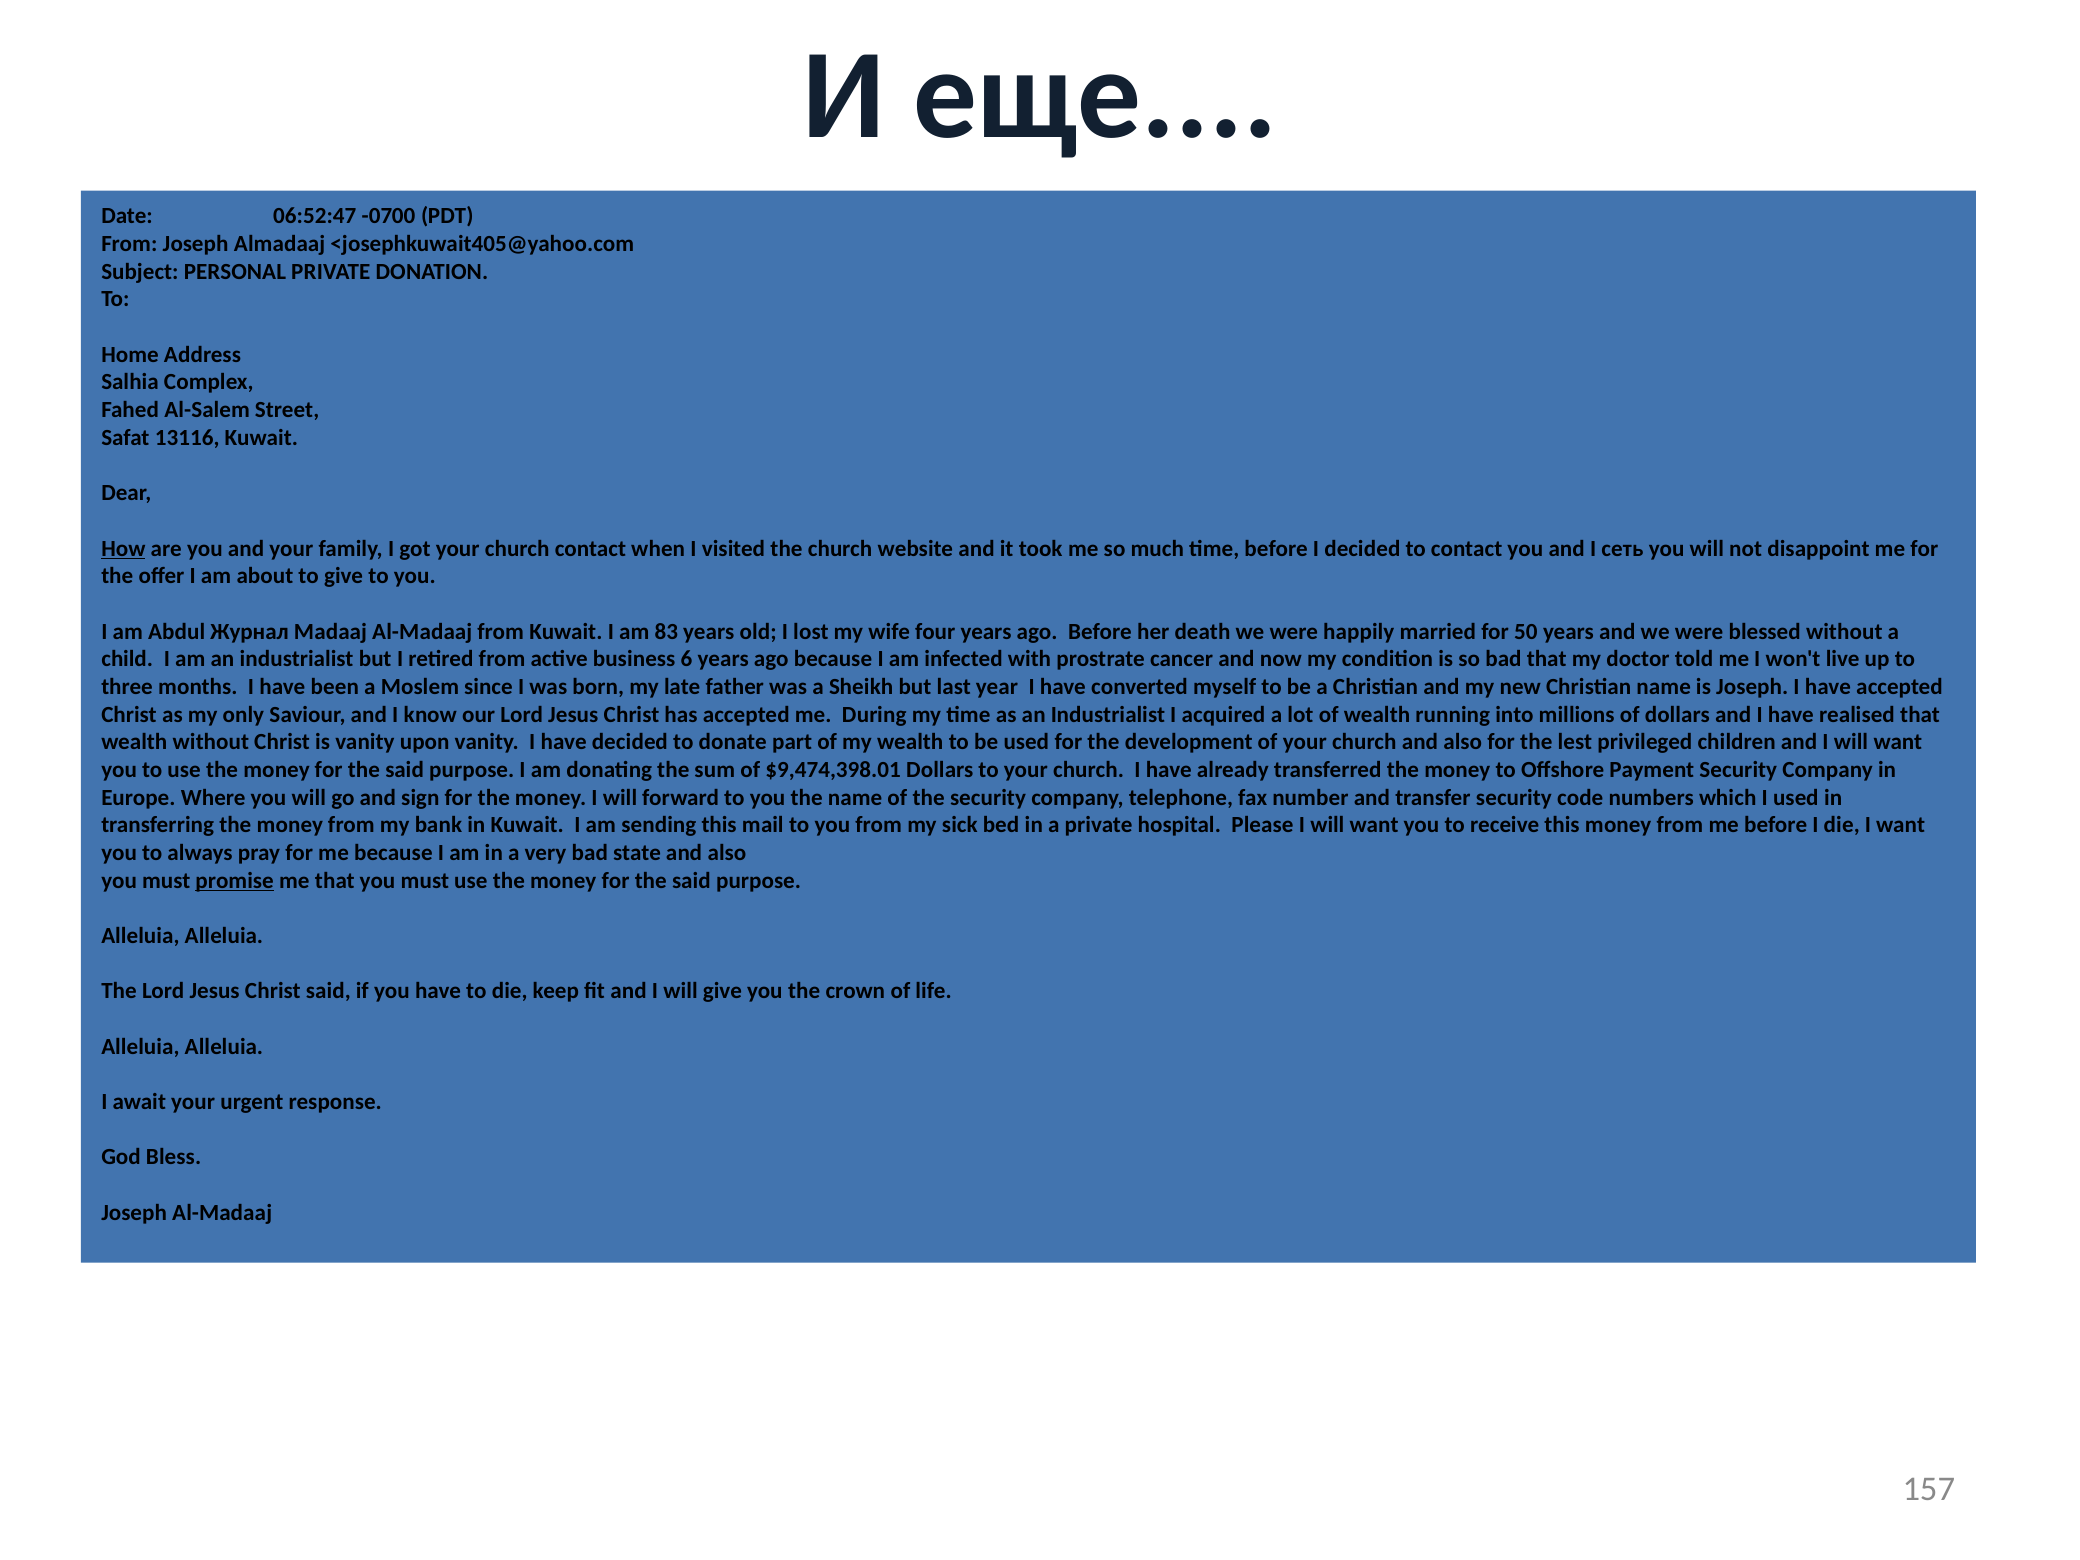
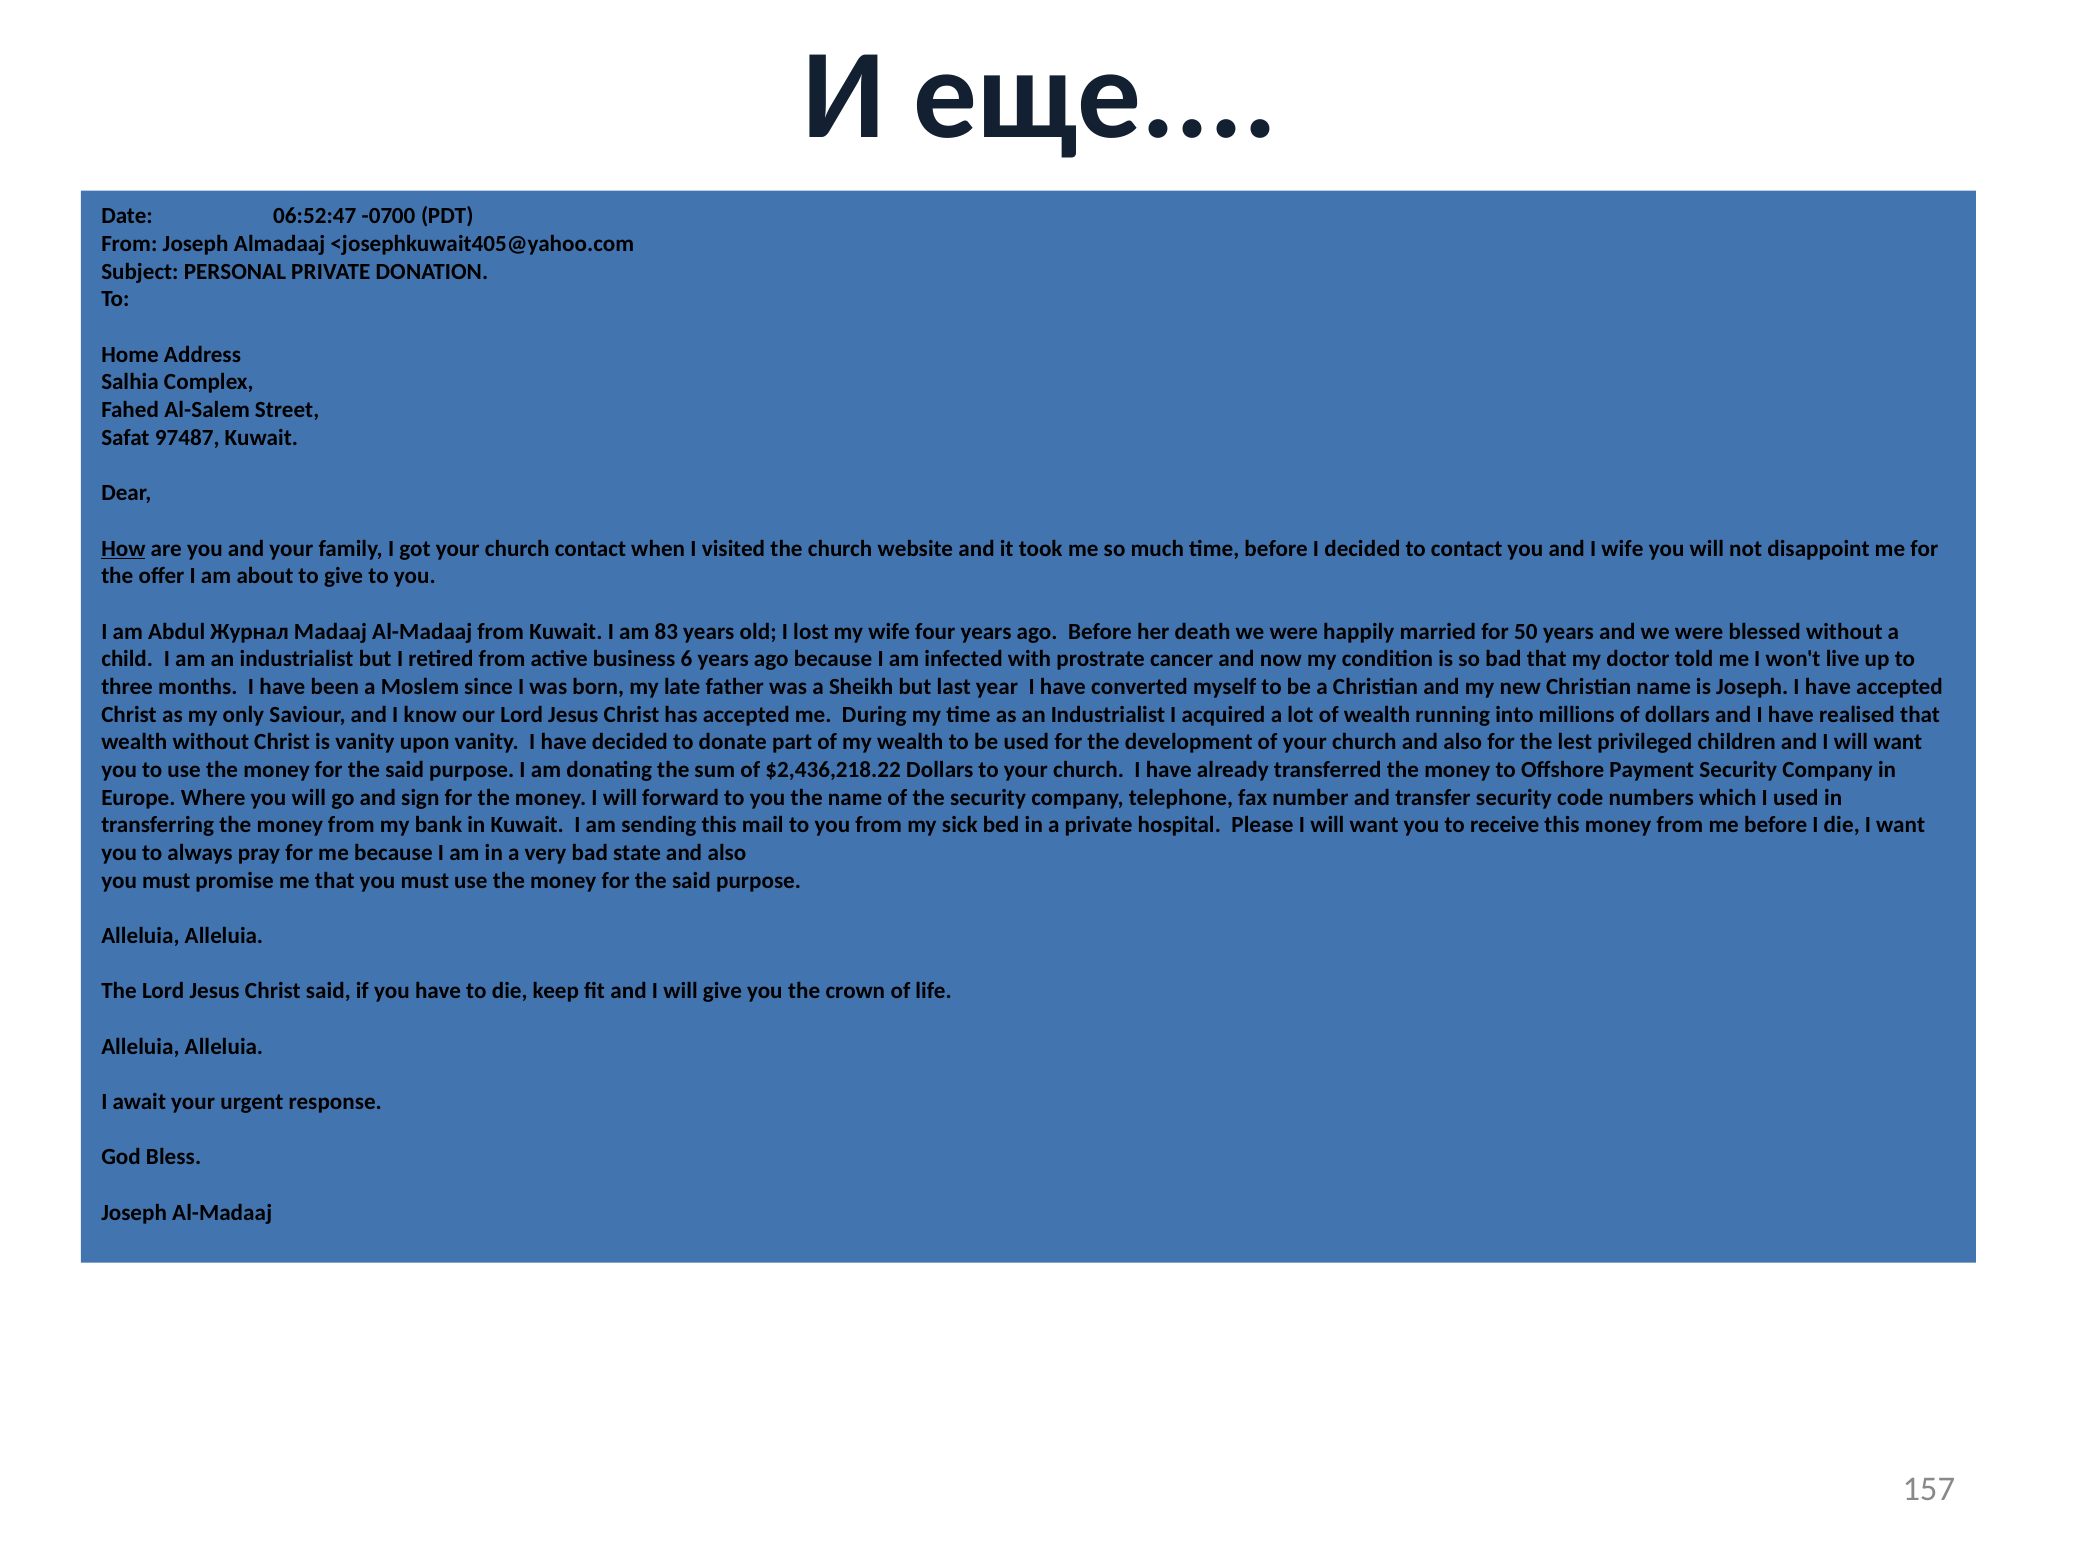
13116: 13116 -> 97487 (187, 438)
I сеть: сеть -> wife (1622, 548)
$9,474,398.01: $9,474,398.01 -> $2,436,218.22 (833, 770)
promise underline: present -> none (235, 881)
